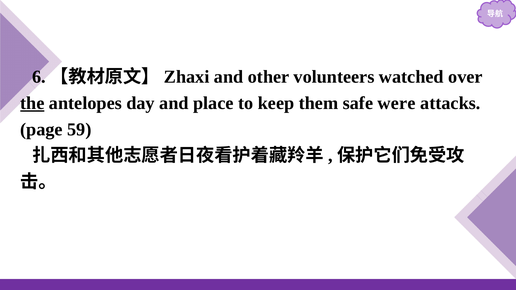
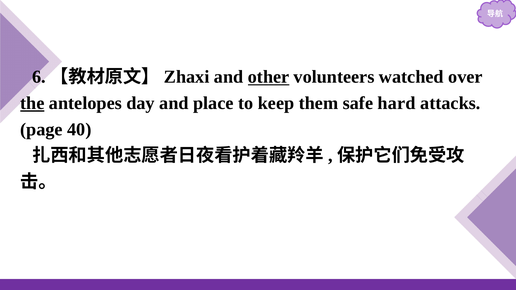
other underline: none -> present (269, 77)
were: were -> hard (397, 103)
59: 59 -> 40 (79, 129)
